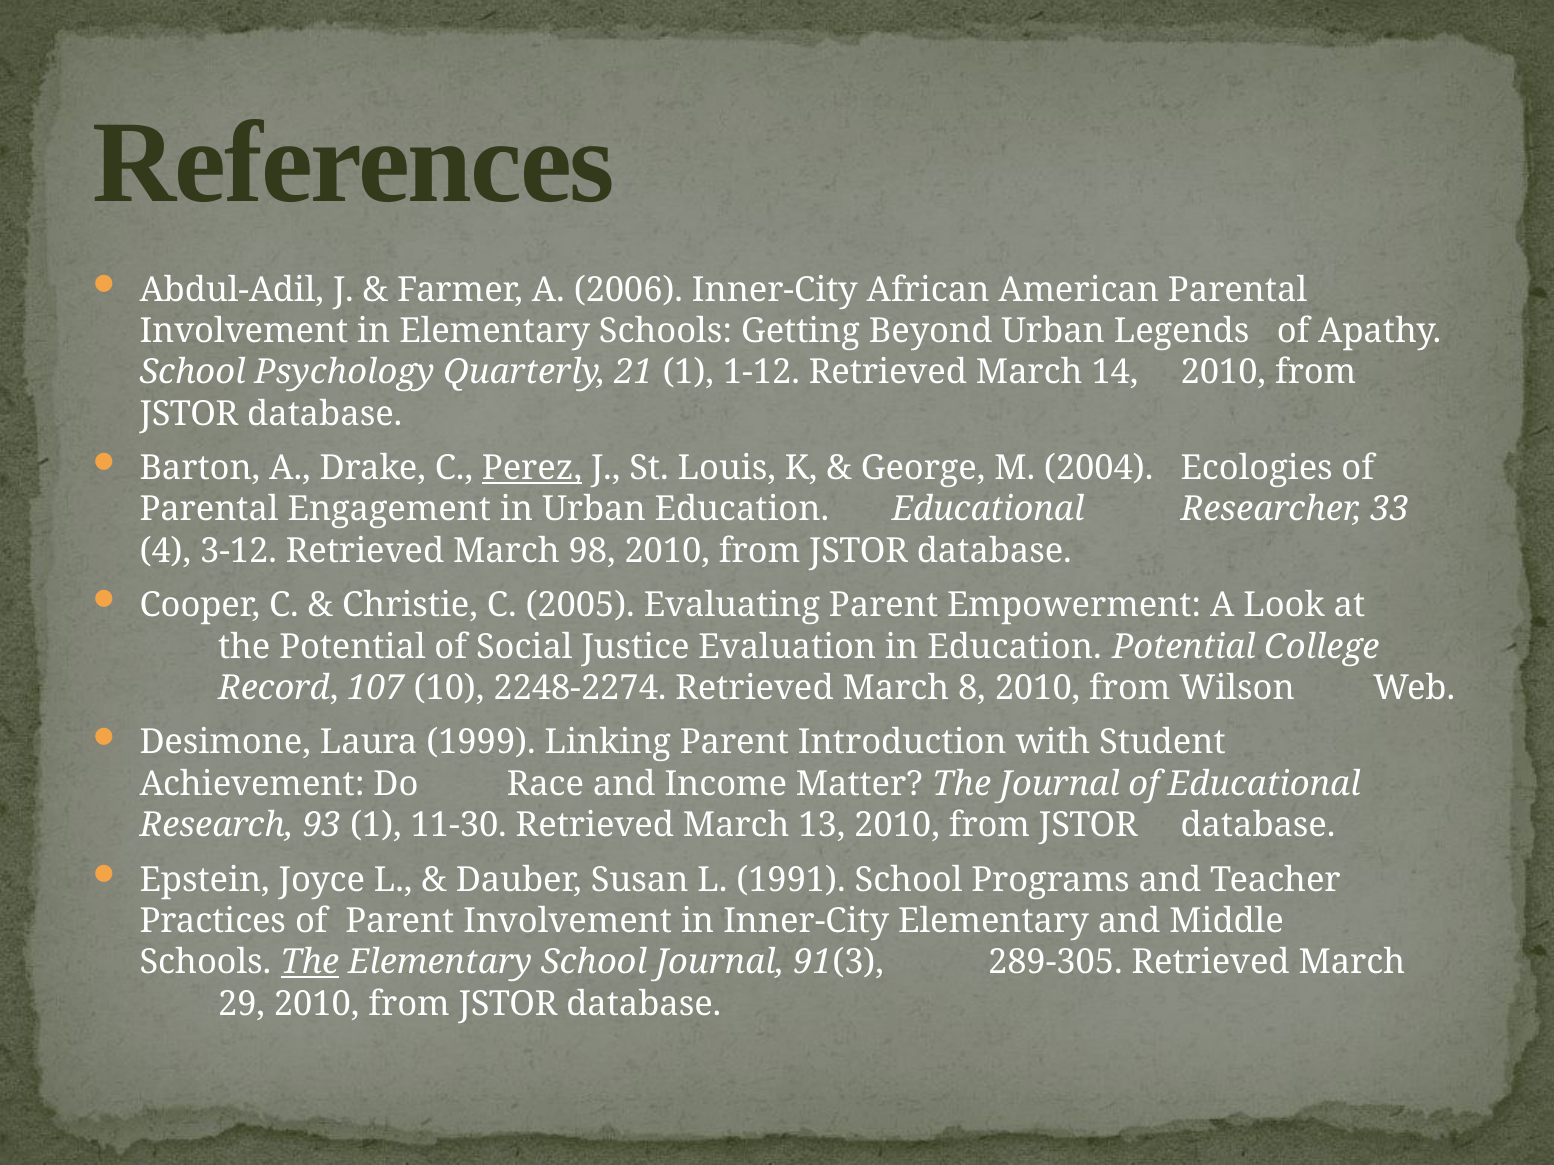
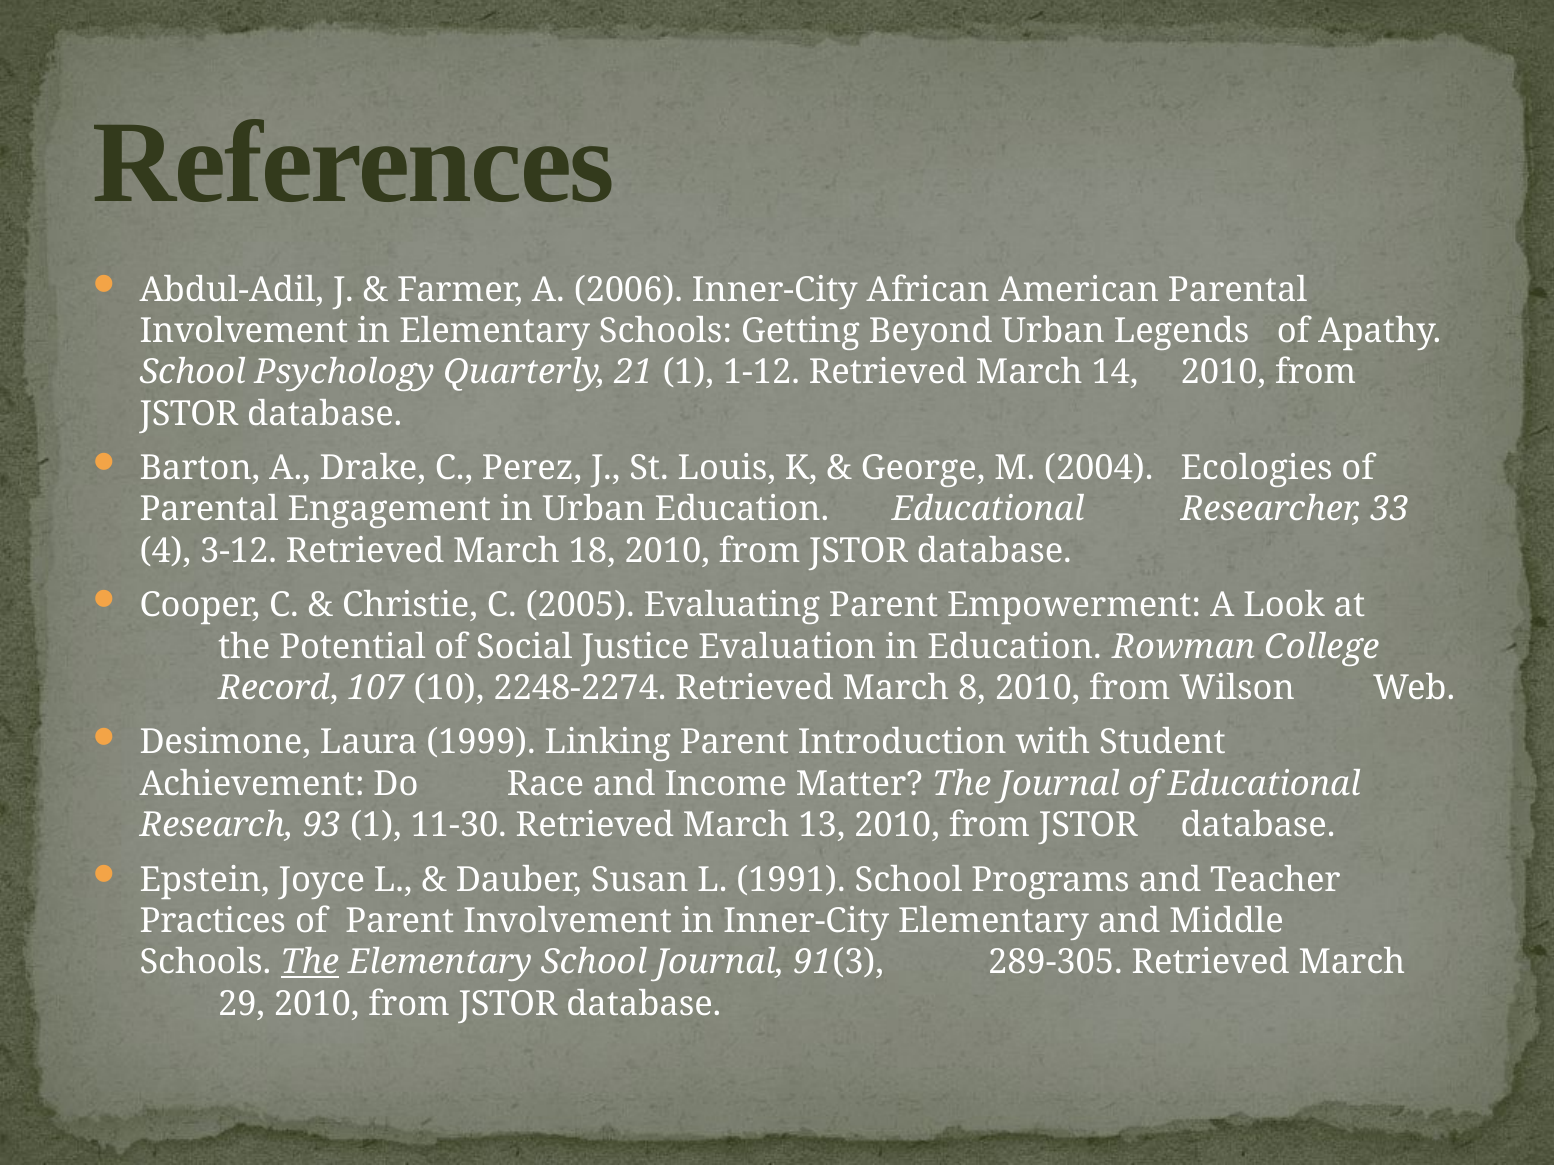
Perez underline: present -> none (532, 468)
98: 98 -> 18 (592, 551)
Education Potential: Potential -> Rowman (1184, 647)
